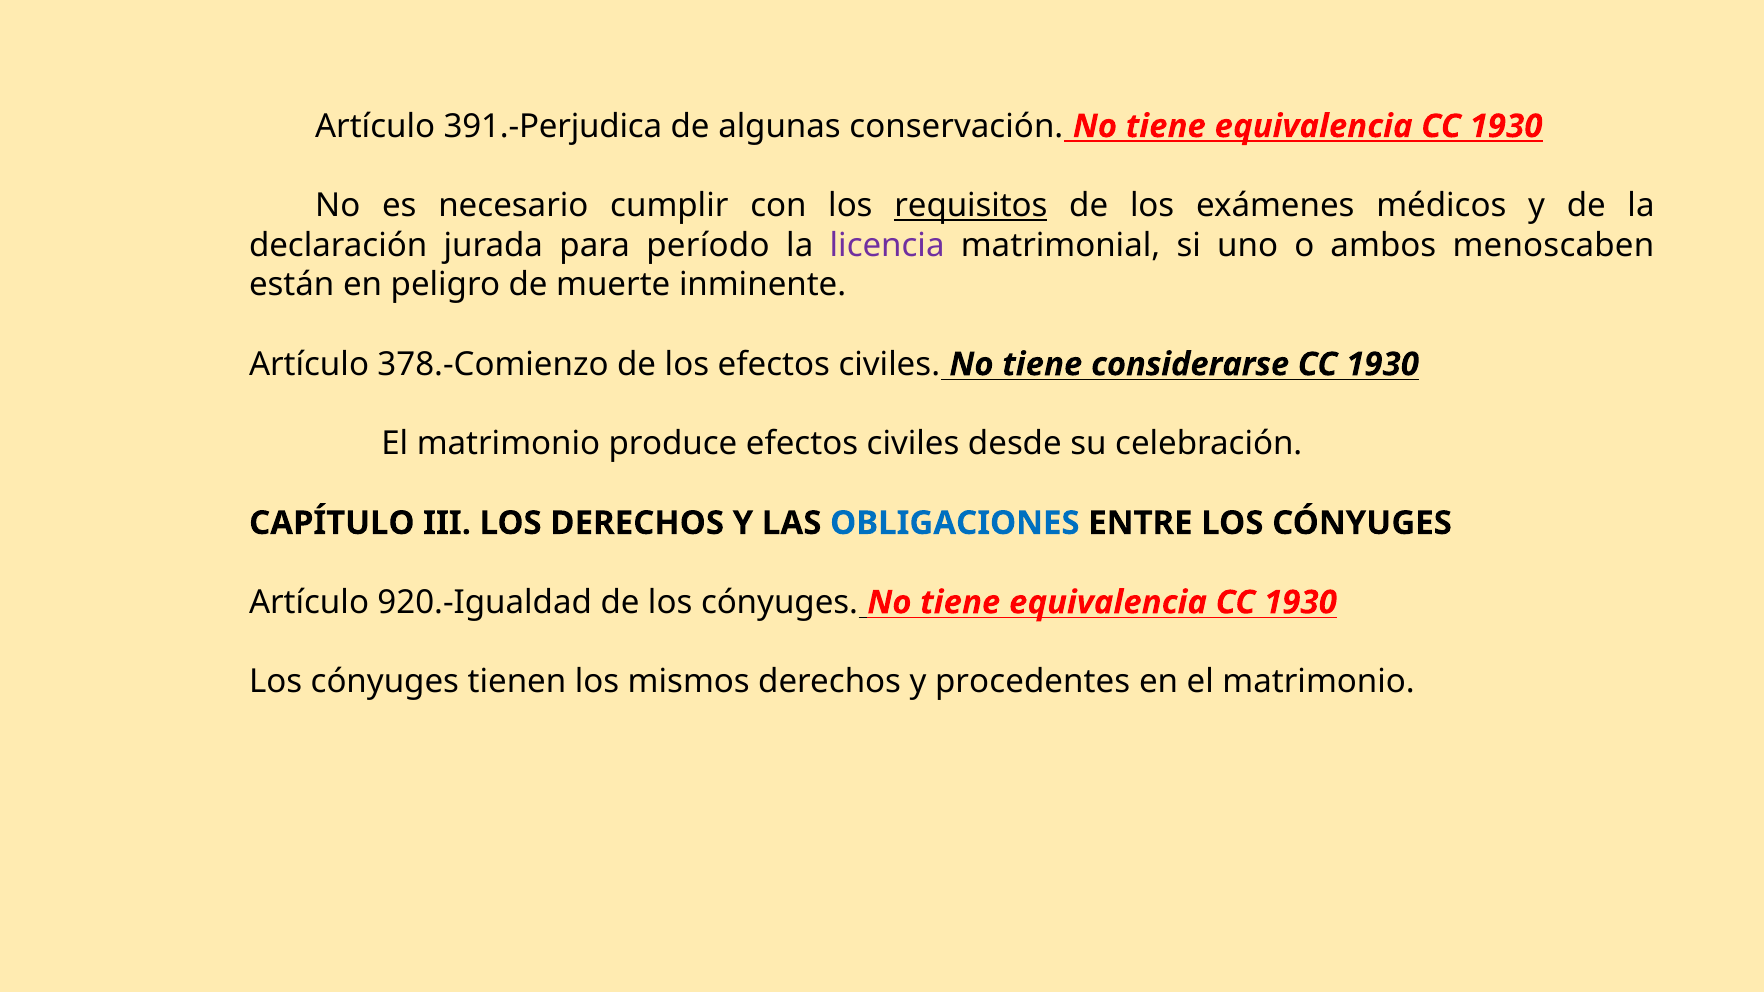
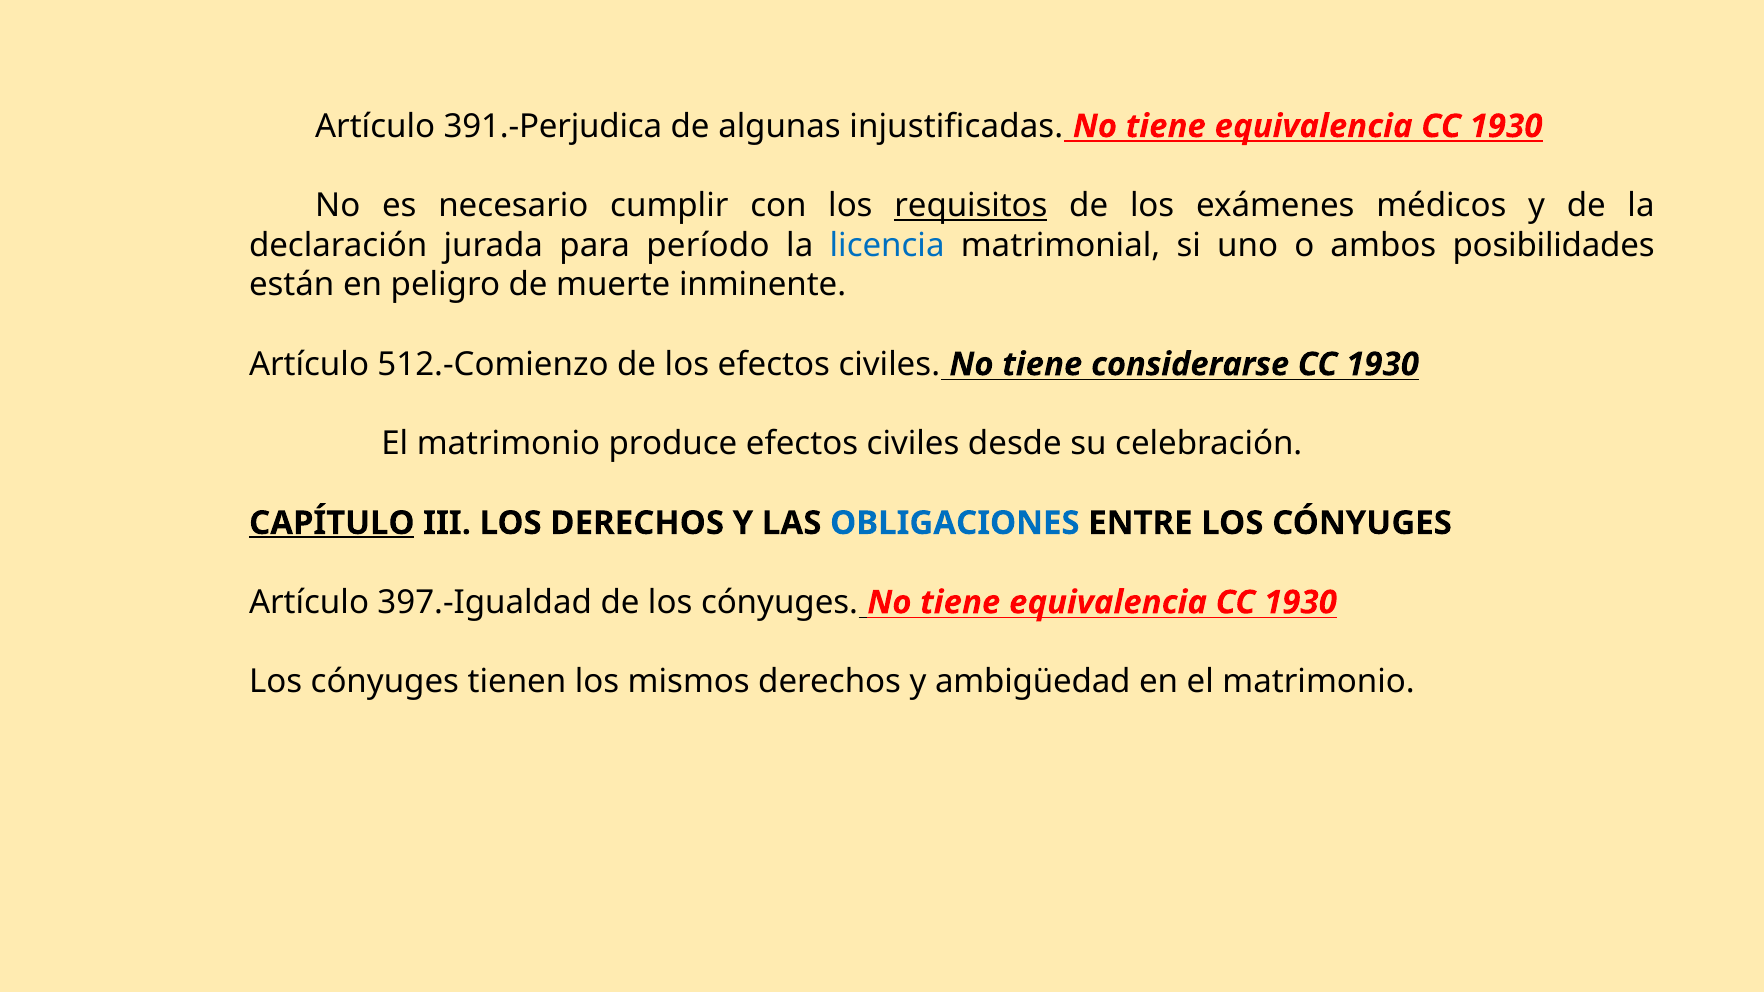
conservación: conservación -> injustificadas (956, 126)
licencia colour: purple -> blue (887, 245)
menoscaben: menoscaben -> posibilidades (1554, 245)
378.-Comienzo: 378.-Comienzo -> 512.-Comienzo (493, 364)
CAPÍTULO underline: none -> present (332, 523)
920.-Igualdad: 920.-Igualdad -> 397.-Igualdad (485, 603)
procedentes: procedentes -> ambigüedad (1033, 682)
